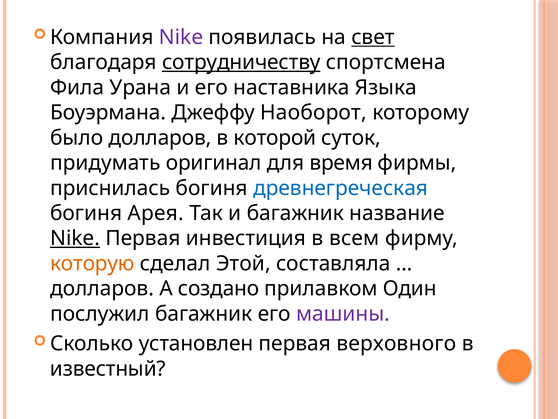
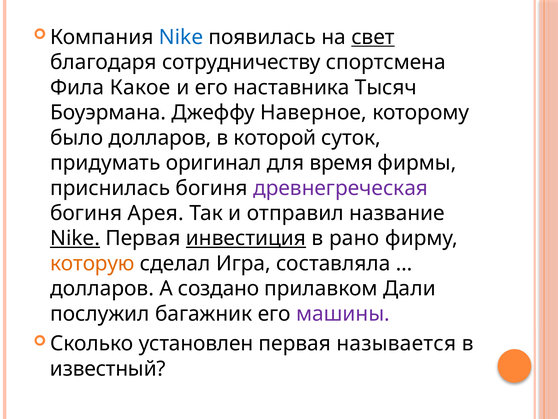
Nike colour: purple -> blue (181, 37)
сотрудничеству underline: present -> none (241, 62)
Урана: Урана -> Какое (140, 87)
Языка: Языка -> Тысяч (386, 87)
Наоборот: Наоборот -> Наверное (314, 112)
древнегреческая colour: blue -> purple (341, 188)
и багажник: багажник -> отправил (295, 213)
инвестиция underline: none -> present (246, 238)
всем: всем -> рано (354, 238)
Этой: Этой -> Игра (243, 263)
Один: Один -> Дали (409, 288)
верховного: верховного -> называется (396, 343)
